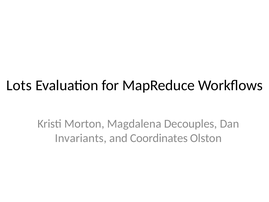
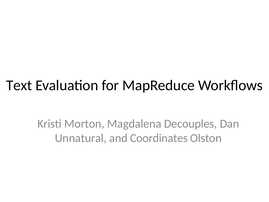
Lots: Lots -> Text (19, 85)
Invariants: Invariants -> Unnatural (81, 138)
